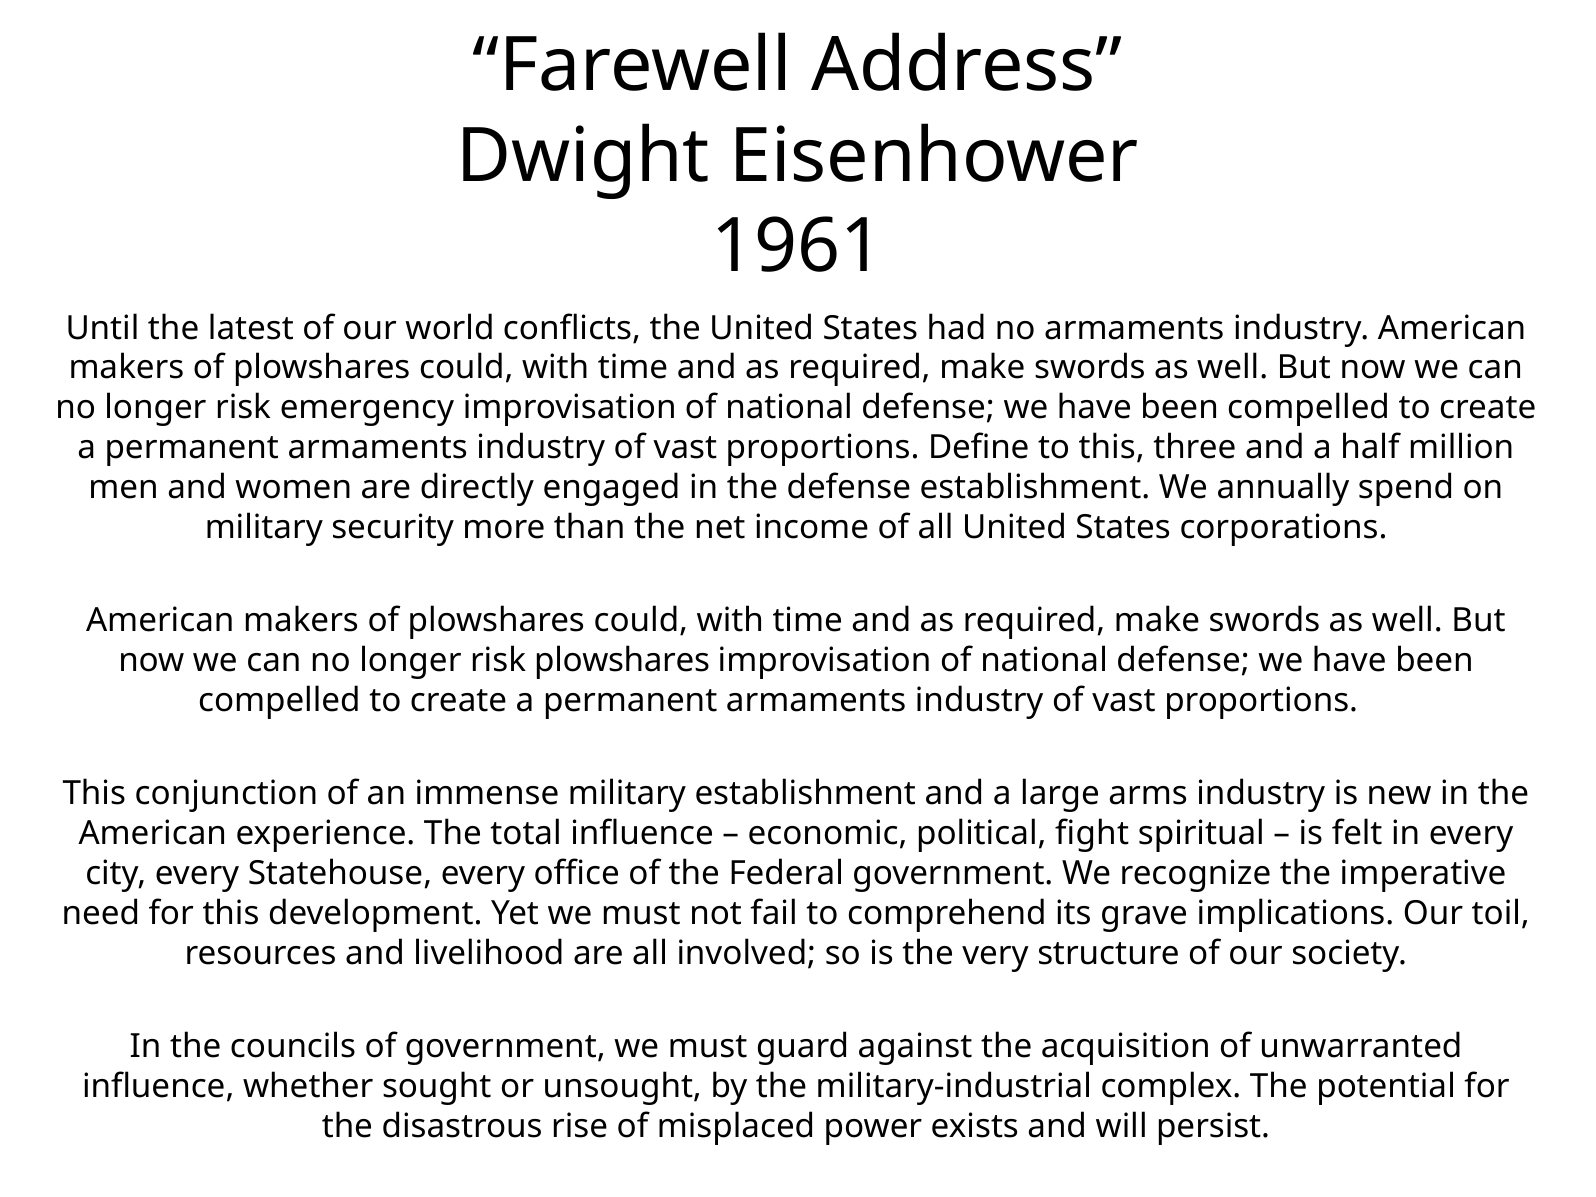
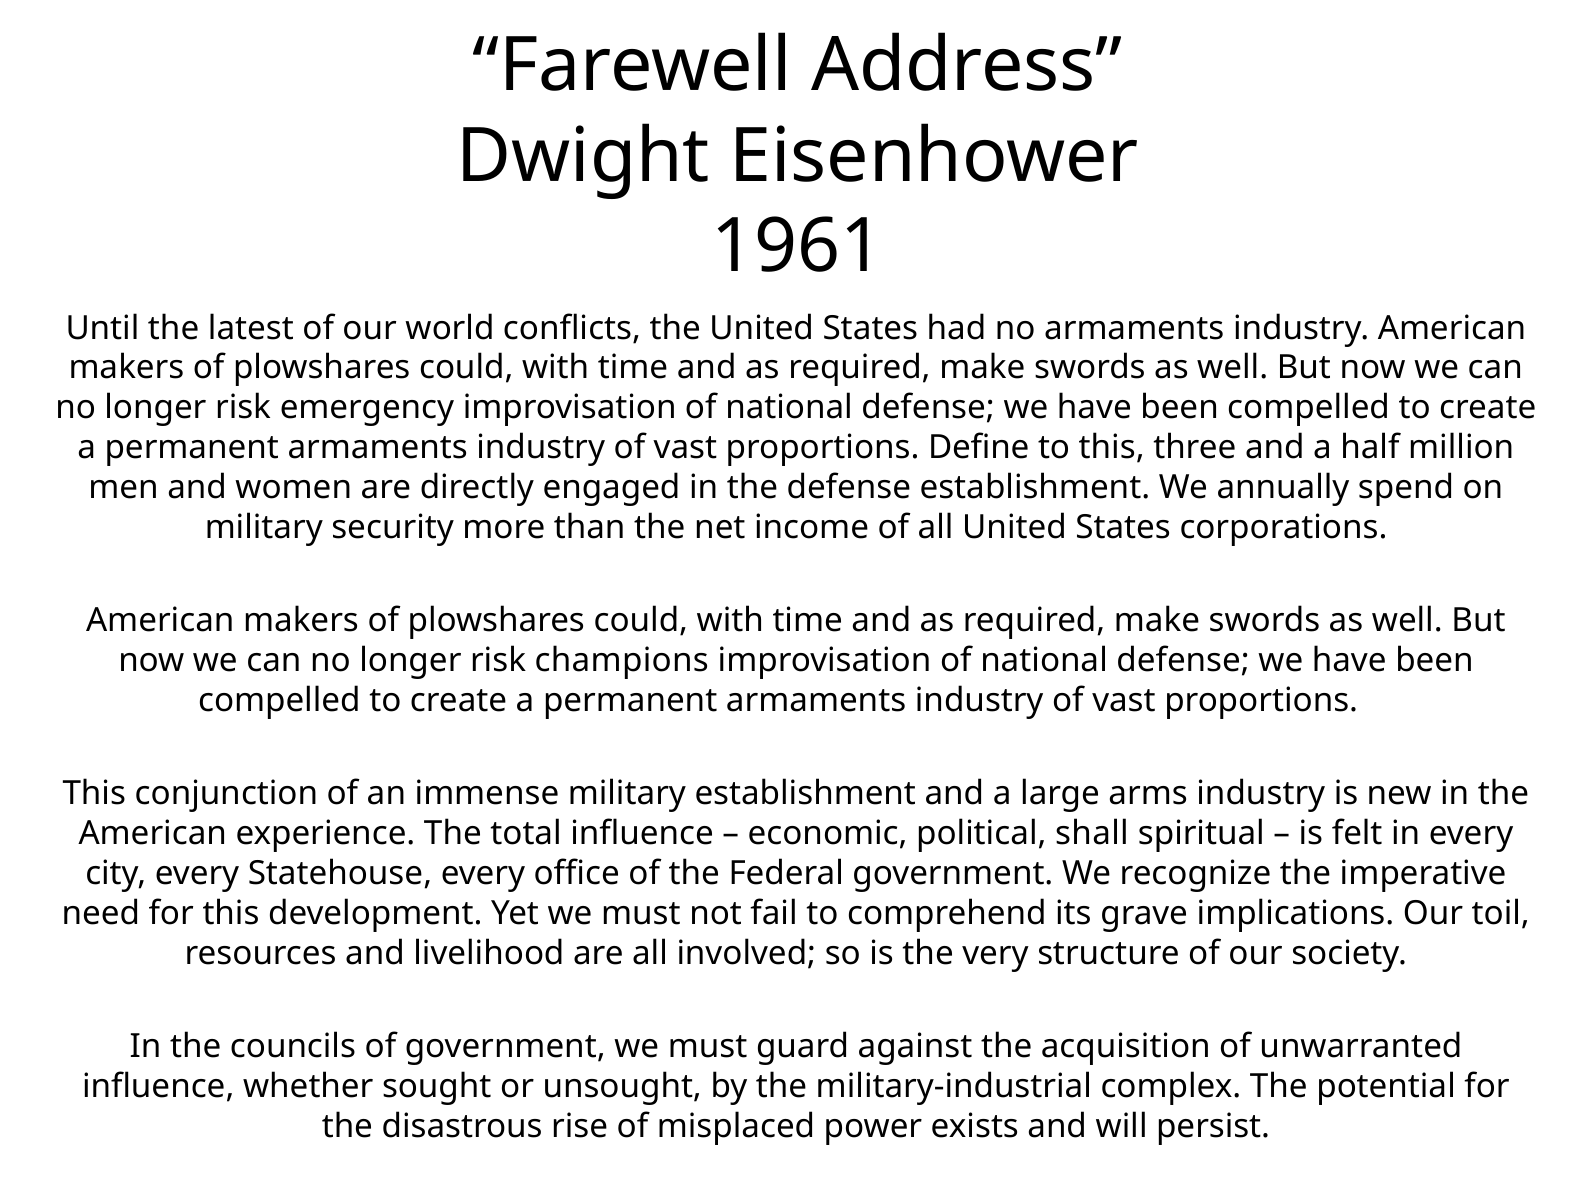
risk plowshares: plowshares -> champions (622, 661)
fight: fight -> shall (1092, 834)
